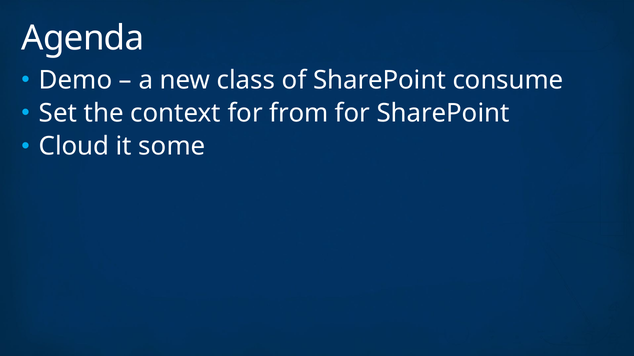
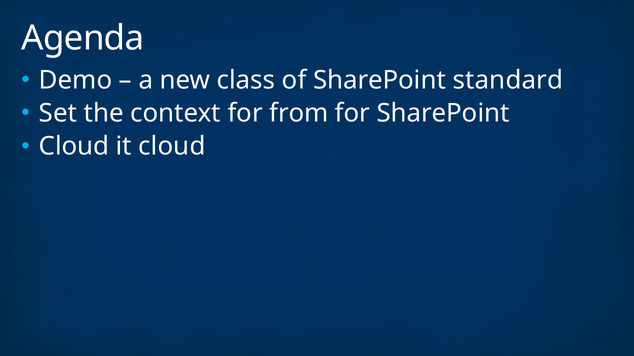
consume: consume -> standard (508, 80)
it some: some -> cloud (172, 147)
